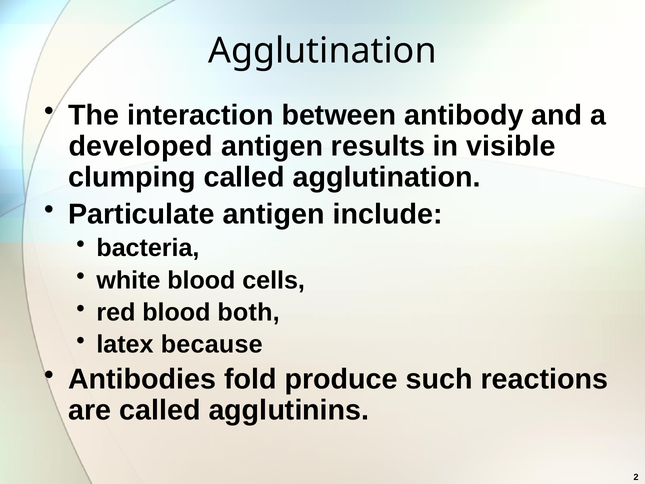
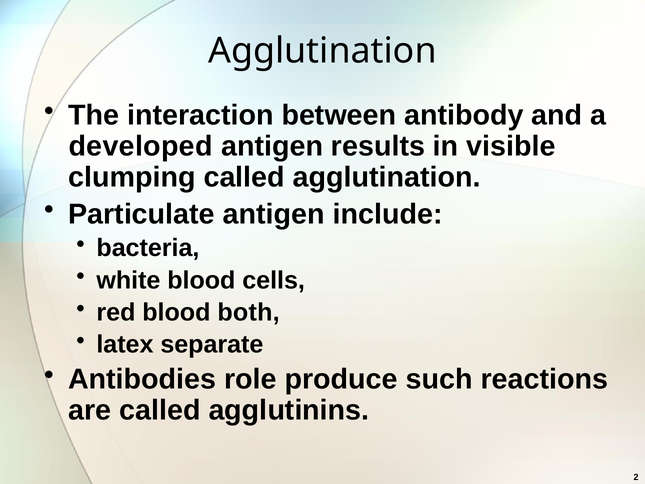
because: because -> separate (212, 344)
fold: fold -> role (251, 379)
